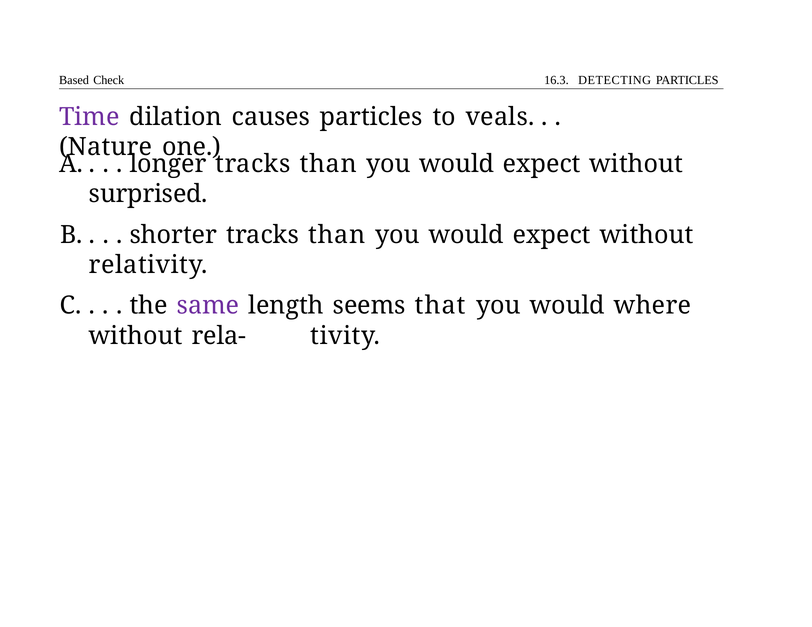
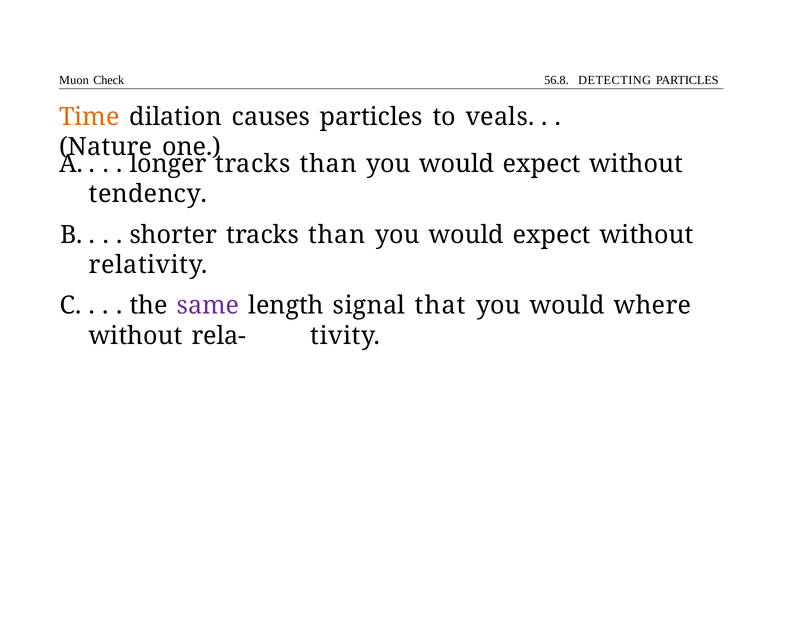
Based: Based -> Muon (74, 80)
16.3: 16.3 -> 56.8 (556, 80)
Time colour: purple -> orange (89, 117)
surprised: surprised -> tendency (148, 194)
seems: seems -> signal (369, 306)
